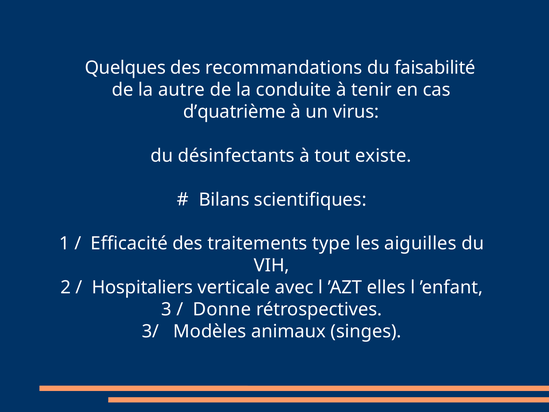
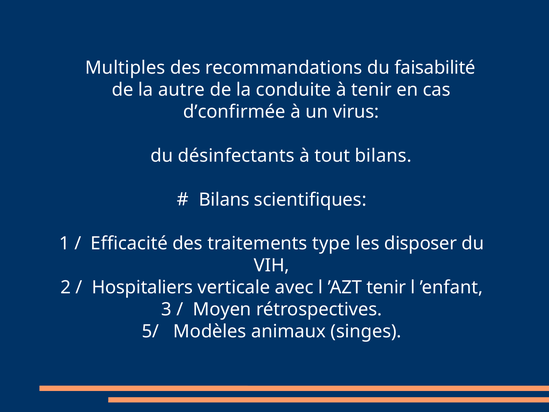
Quelques: Quelques -> Multiples (125, 68)
d’quatrième: d’quatrième -> d’confirmée (234, 112)
tout existe: existe -> bilans (383, 156)
aiguilles: aiguilles -> disposer (421, 243)
’AZT elles: elles -> tenir (386, 287)
Donne: Donne -> Moyen (222, 309)
3/: 3/ -> 5/ (150, 331)
